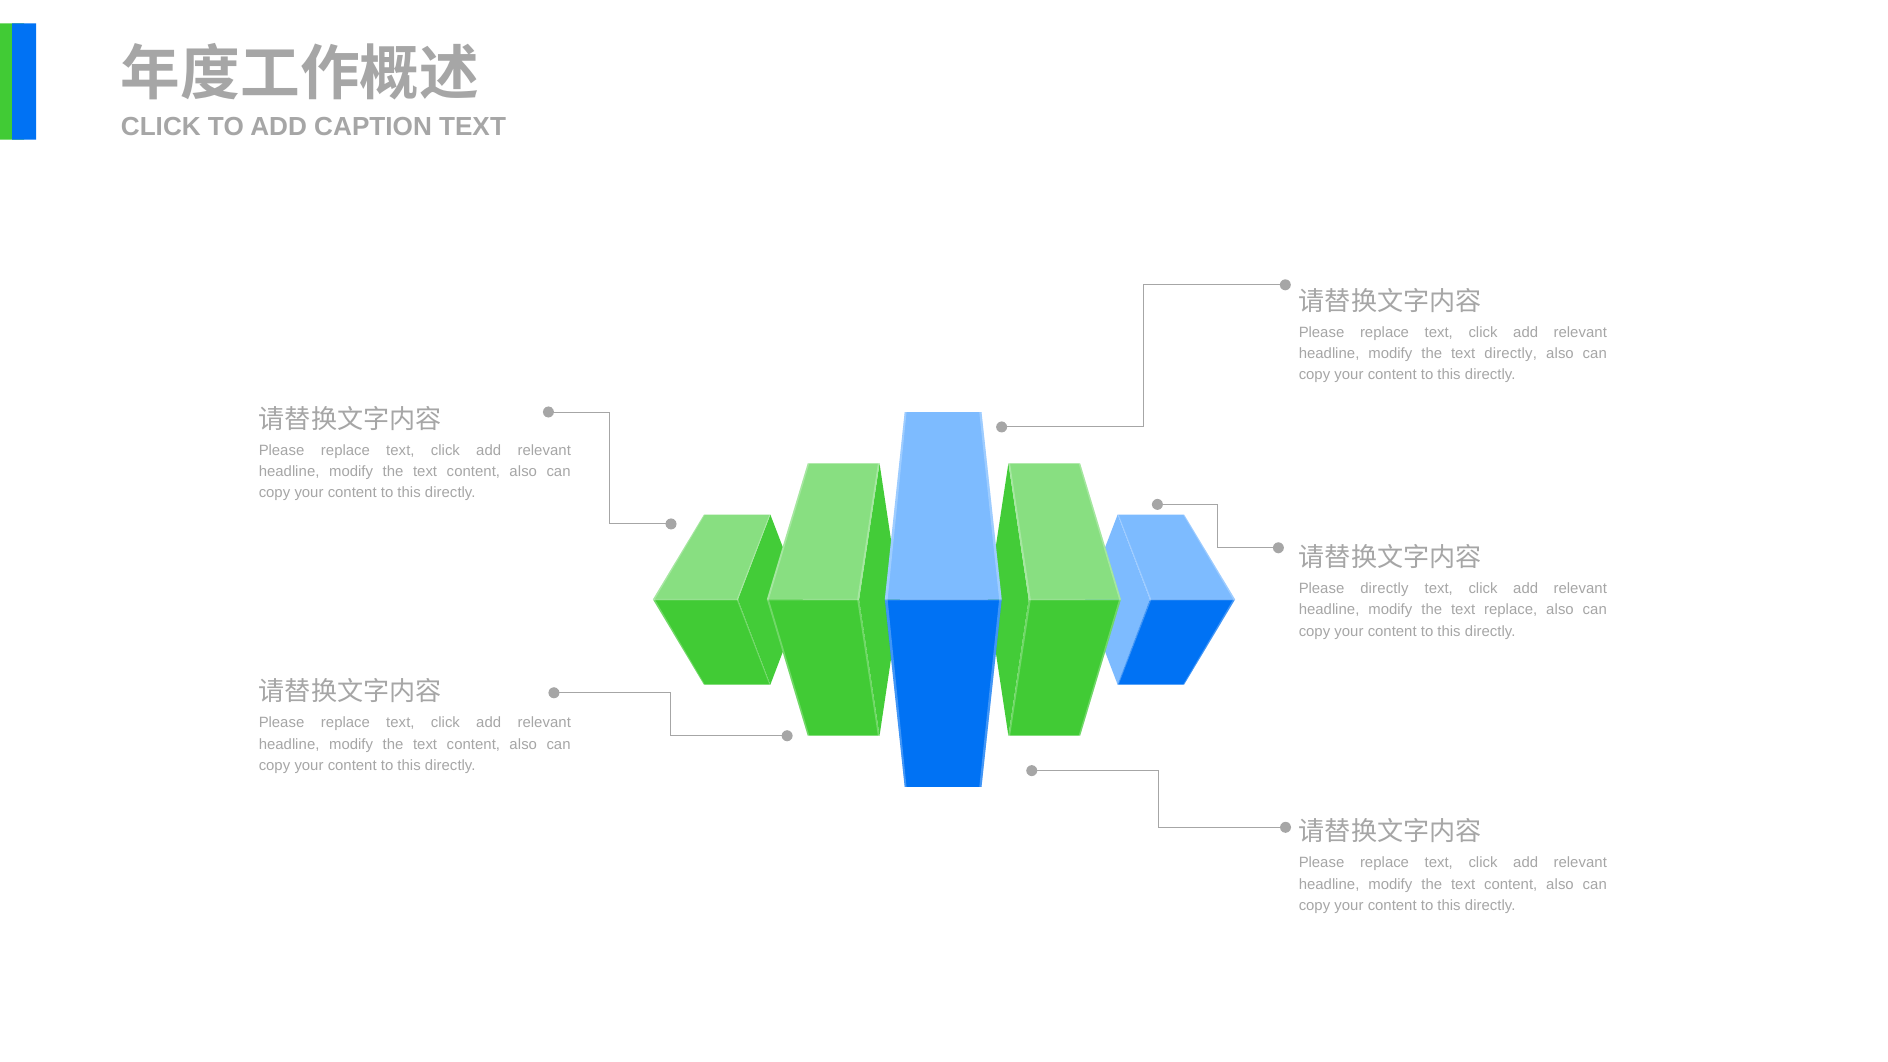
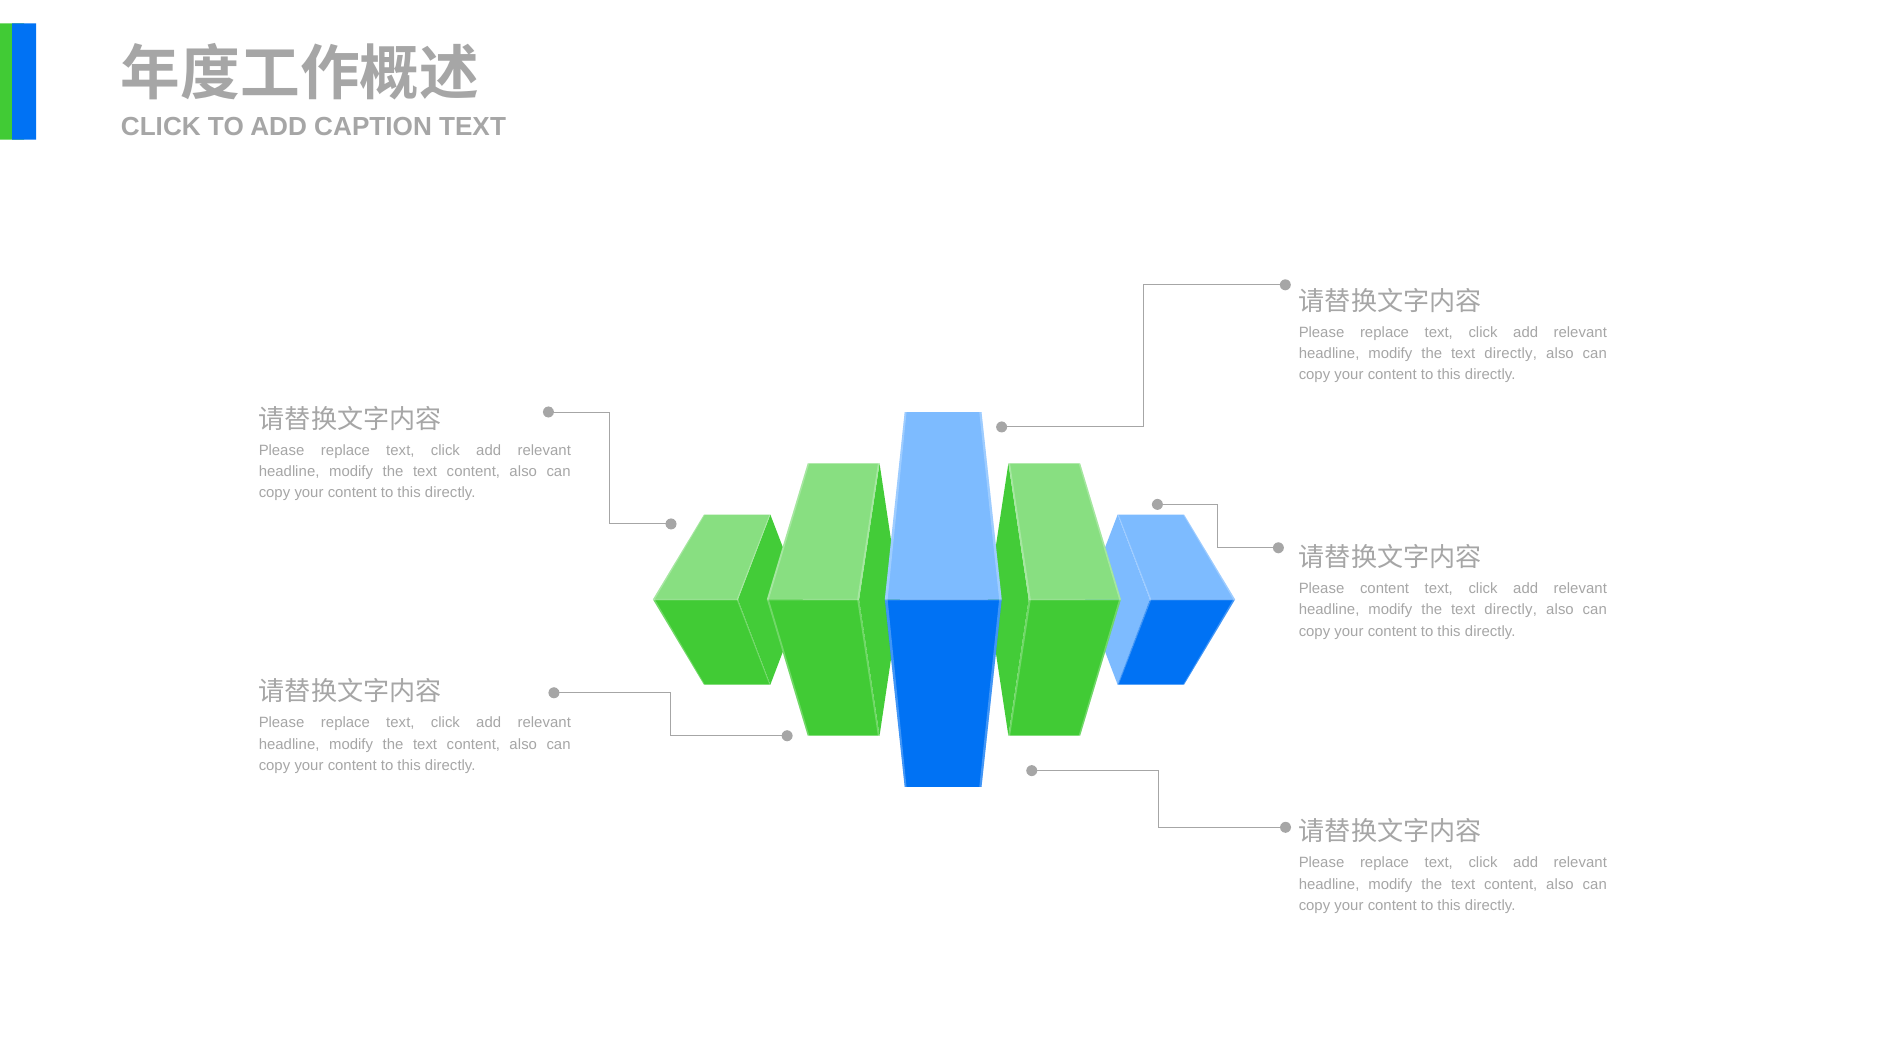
Please directly: directly -> content (1384, 588)
replace: replace -> directly (1511, 610)
